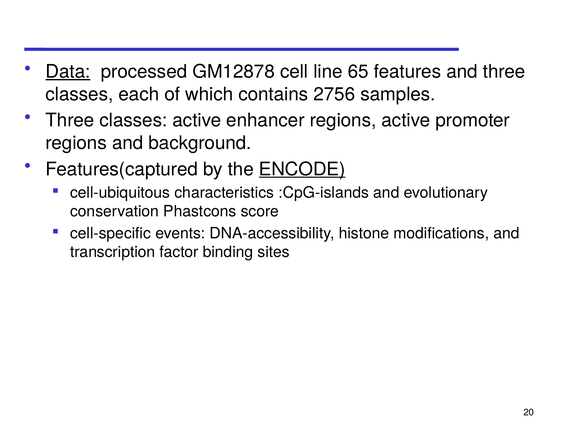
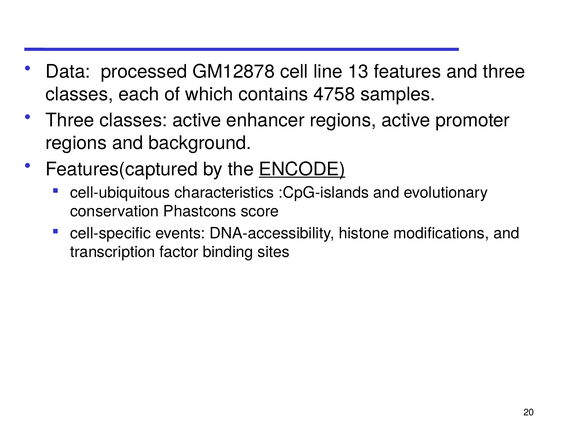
Data underline: present -> none (68, 72)
65: 65 -> 13 (358, 72)
2756: 2756 -> 4758 (334, 94)
